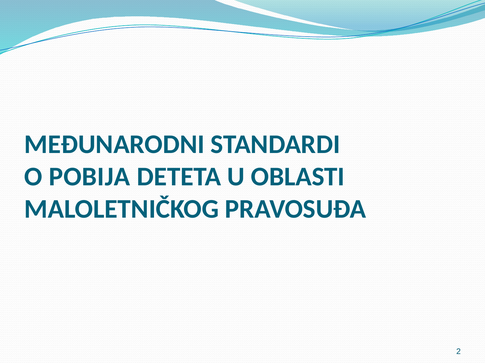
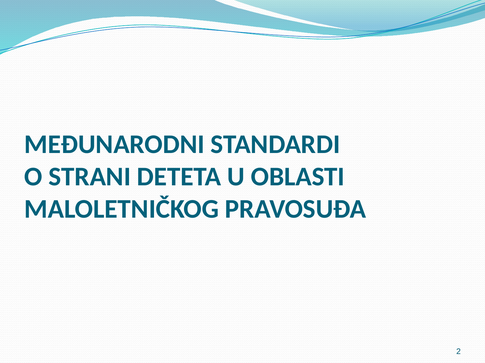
POBIJA: POBIJA -> STRANI (90, 177)
